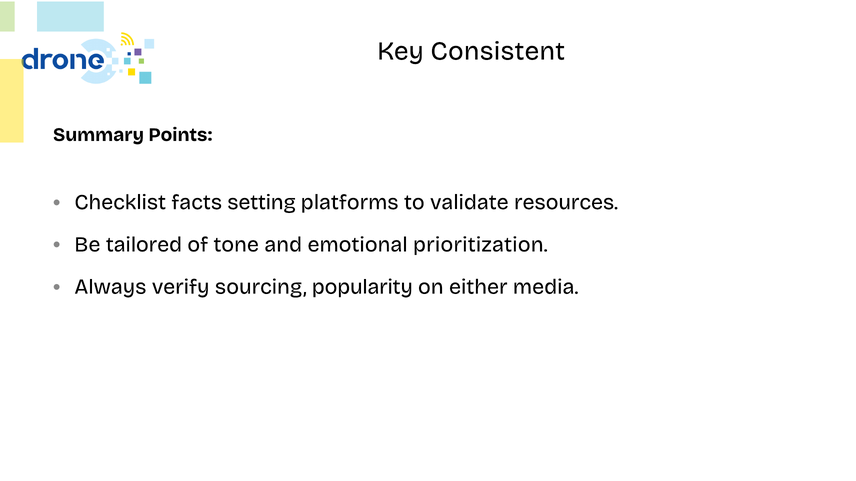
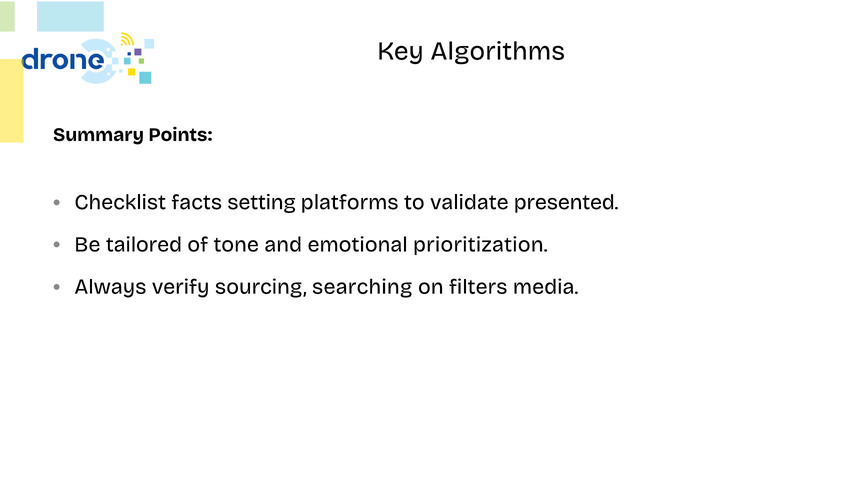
Consistent: Consistent -> Algorithms (498, 51)
resources: resources -> presented (566, 202)
popularity: popularity -> searching (362, 287)
either: either -> filters (478, 287)
